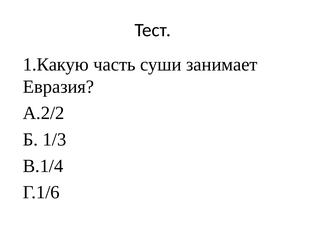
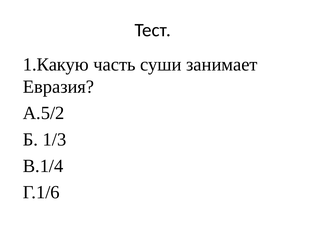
А.2/2: А.2/2 -> А.5/2 (44, 113)
